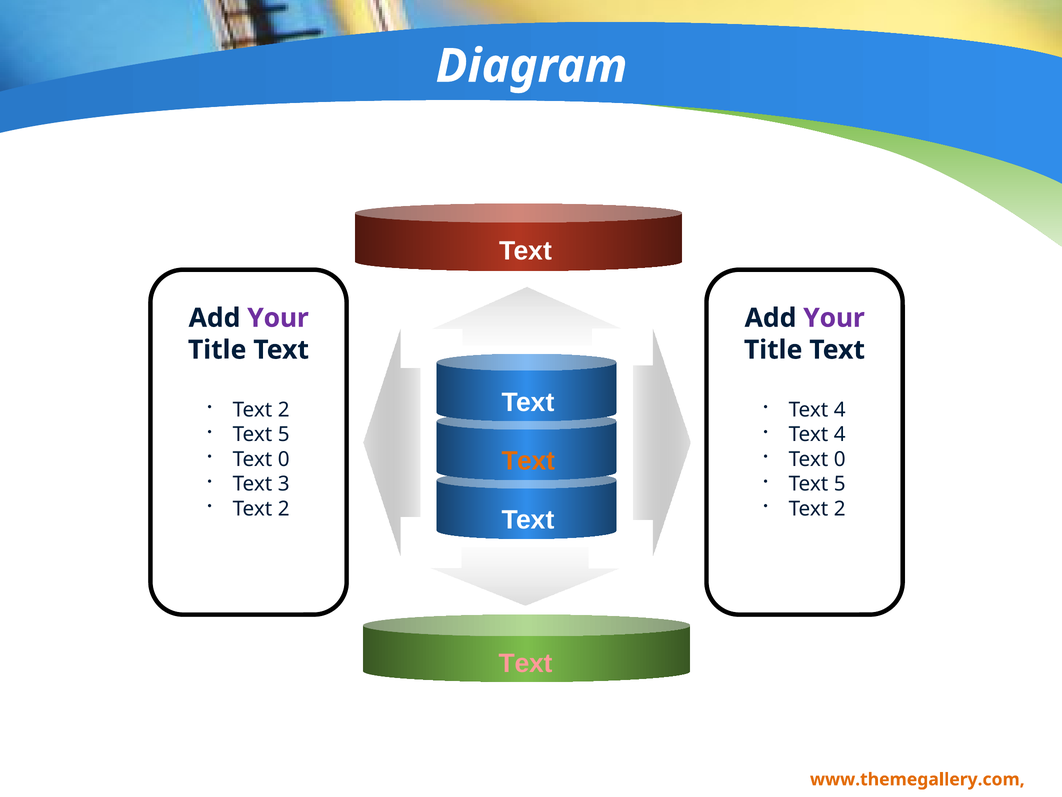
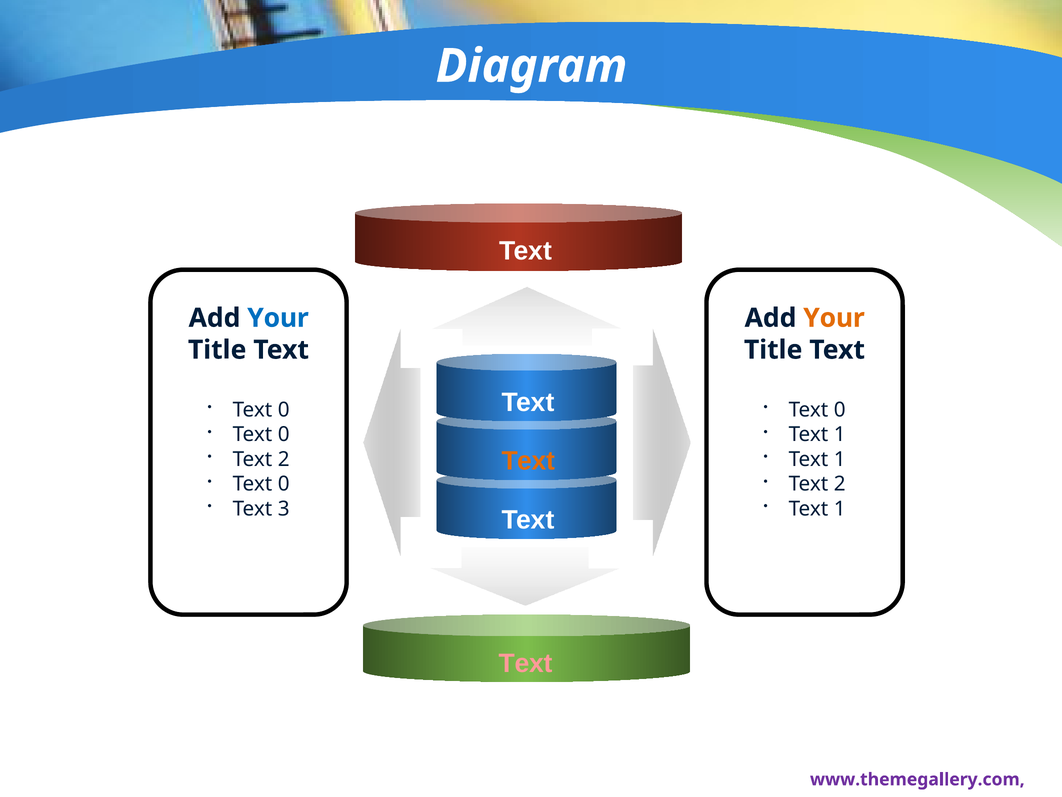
Your colour: purple -> blue (278, 318)
Your colour: purple -> orange (834, 318)
2: 2 -> 0 (284, 409)
4: 4 -> 0 (840, 409)
5: 5 -> 0 (284, 434)
4: 4 -> 1 (840, 434)
0: 0 -> 2 (284, 459)
0: 0 -> 1 (840, 459)
3: 3 -> 0 (284, 484)
5: 5 -> 2 (840, 484)
2: 2 -> 3 (284, 509)
2: 2 -> 1 (840, 509)
www.themegallery.com colour: orange -> purple (917, 779)
